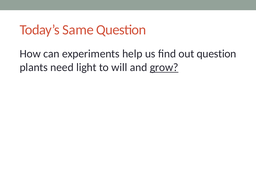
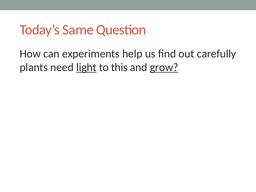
out question: question -> carefully (217, 54)
light underline: none -> present (86, 67)
will: will -> this (119, 67)
